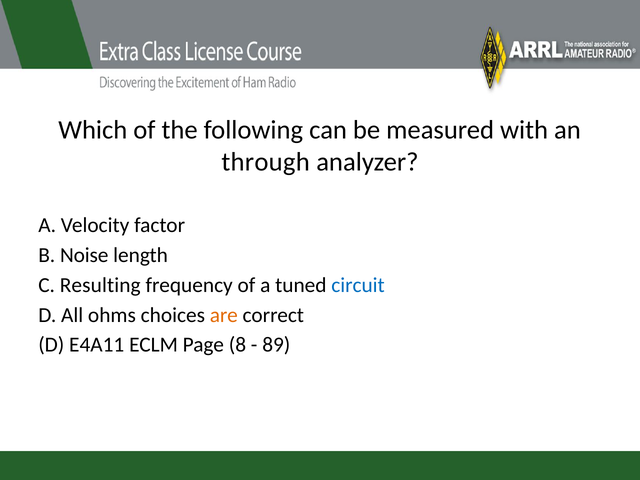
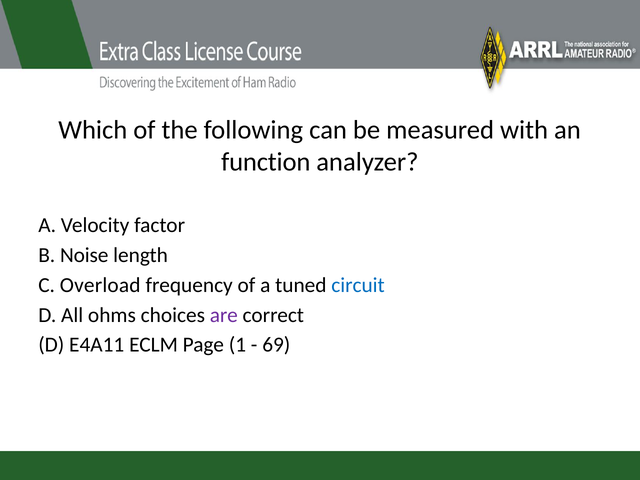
through: through -> function (266, 162)
Resulting: Resulting -> Overload (100, 285)
are colour: orange -> purple (224, 315)
8: 8 -> 1 (237, 345)
89: 89 -> 69 (276, 345)
